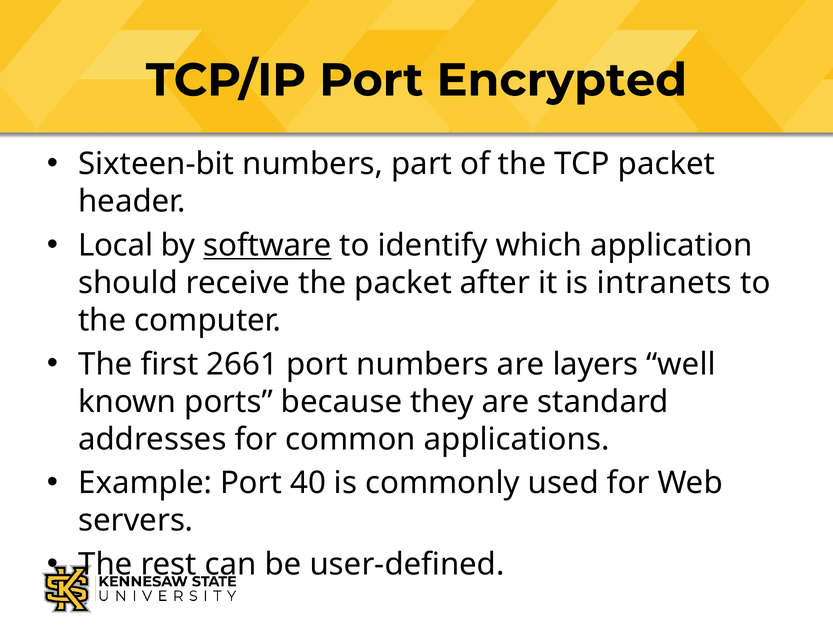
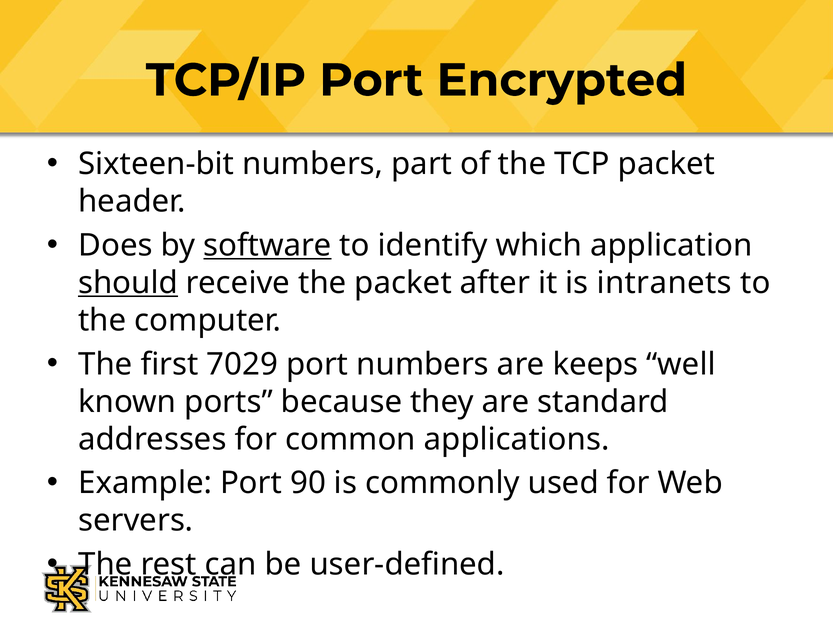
Local: Local -> Does (115, 245)
should underline: none -> present (128, 283)
2661: 2661 -> 7029 (242, 364)
layers: layers -> keeps (595, 364)
40: 40 -> 90 (308, 483)
